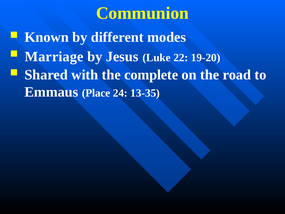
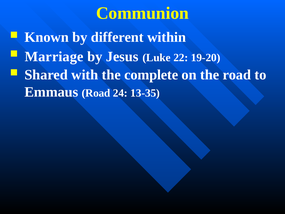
modes: modes -> within (167, 37)
Emmaus Place: Place -> Road (96, 93)
